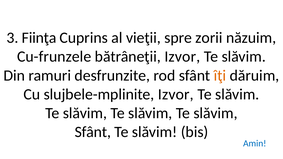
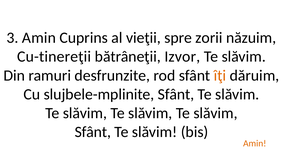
3 Fiinţa: Fiinţa -> Amin (39, 38)
Cu-frunzele: Cu-frunzele -> Cu-tinereţii (54, 57)
slujbele-mplinite Izvor: Izvor -> Sfânt (176, 94)
Amin colour: blue -> orange (255, 144)
